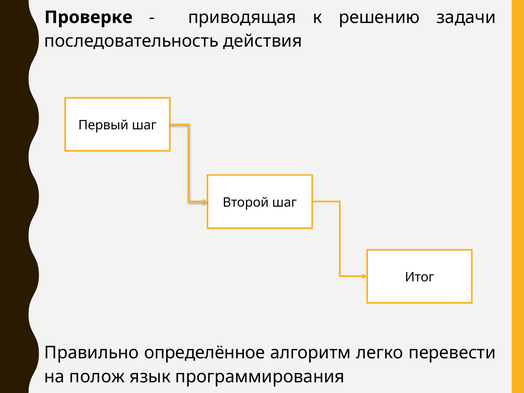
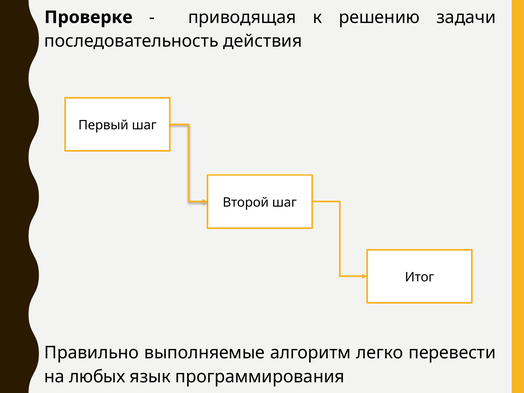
определённое: определённое -> выполняемые (205, 353)
полож: полож -> любых (97, 377)
